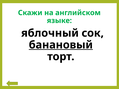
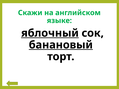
яблочный underline: none -> present (50, 33)
